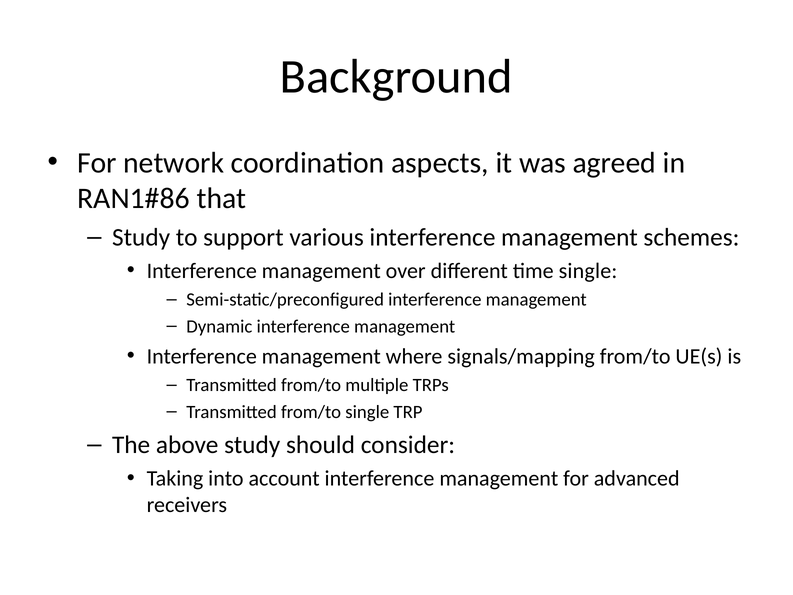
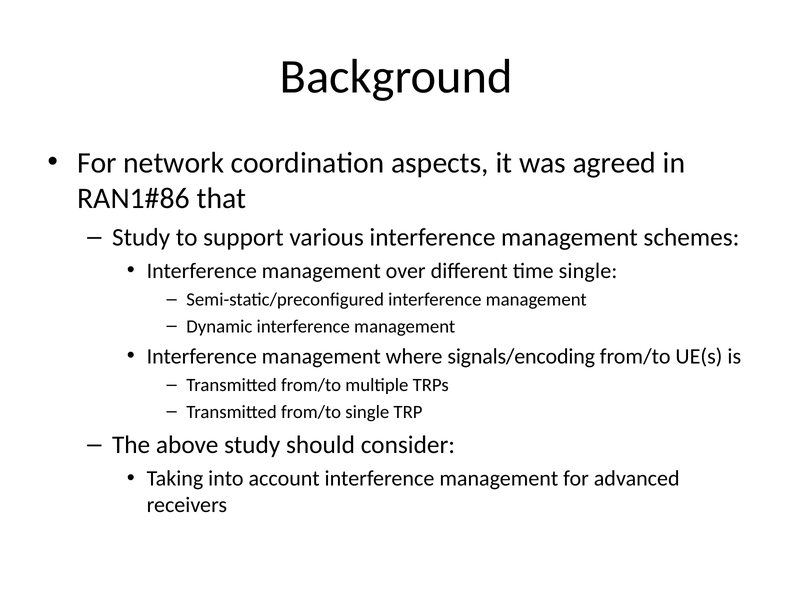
signals/mapping: signals/mapping -> signals/encoding (521, 356)
